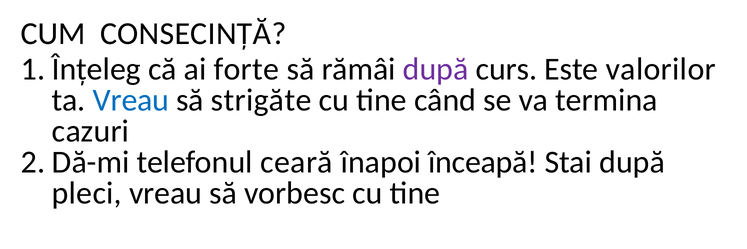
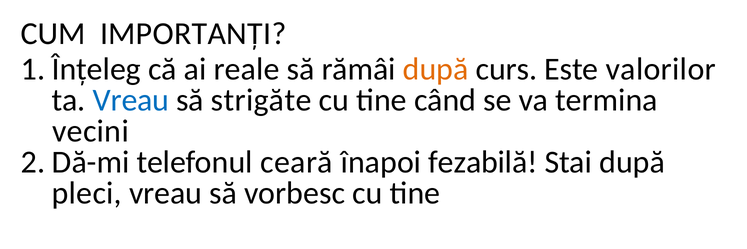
CONSECINȚĂ: CONSECINȚĂ -> IMPORTANȚI (193, 34)
forte: forte -> reale (247, 69)
după colour: purple -> orange (436, 69)
cazuri: cazuri -> vecini (90, 131)
înceapă: înceapă -> fezabilă (483, 162)
